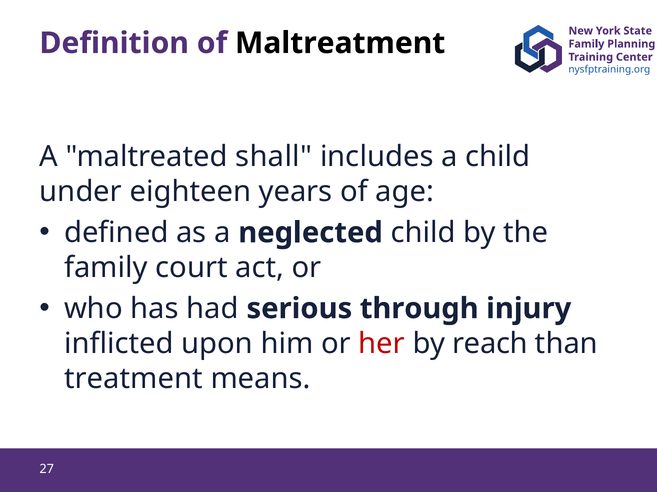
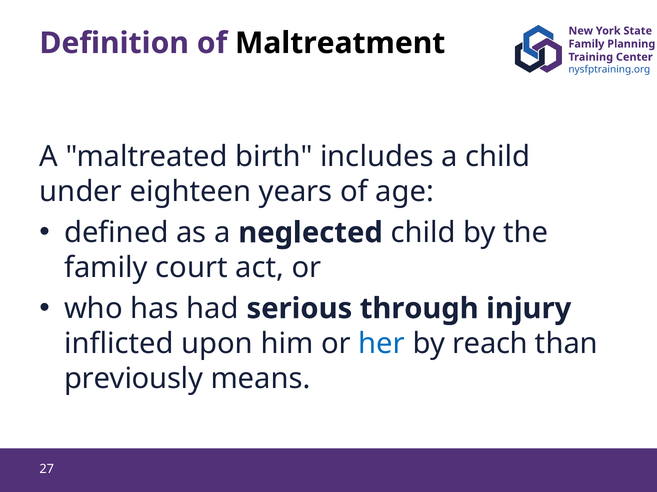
shall: shall -> birth (274, 157)
her colour: red -> blue (382, 344)
treatment: treatment -> previously (134, 379)
